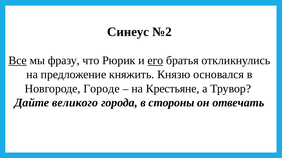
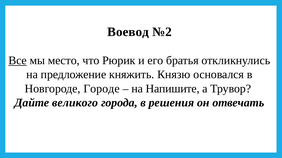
Синеус: Синеус -> Воевод (128, 32)
фразу: фразу -> место (64, 61)
его underline: present -> none (155, 61)
Крестьяне: Крестьяне -> Напишите (173, 89)
стороны: стороны -> решения (171, 103)
